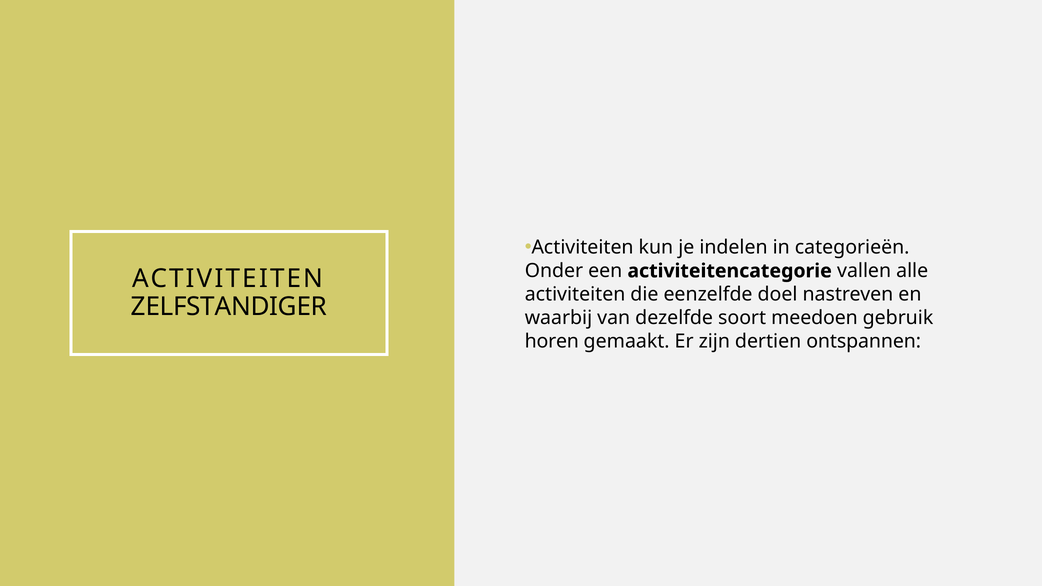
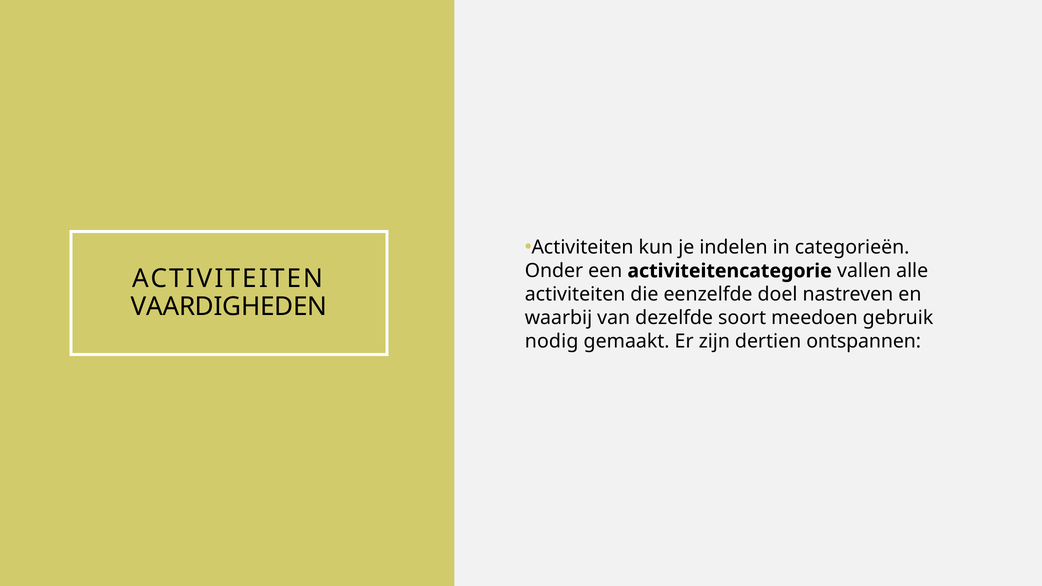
ZELFSTANDIGER: ZELFSTANDIGER -> VAARDIGHEDEN (229, 307)
horen: horen -> nodig (552, 341)
